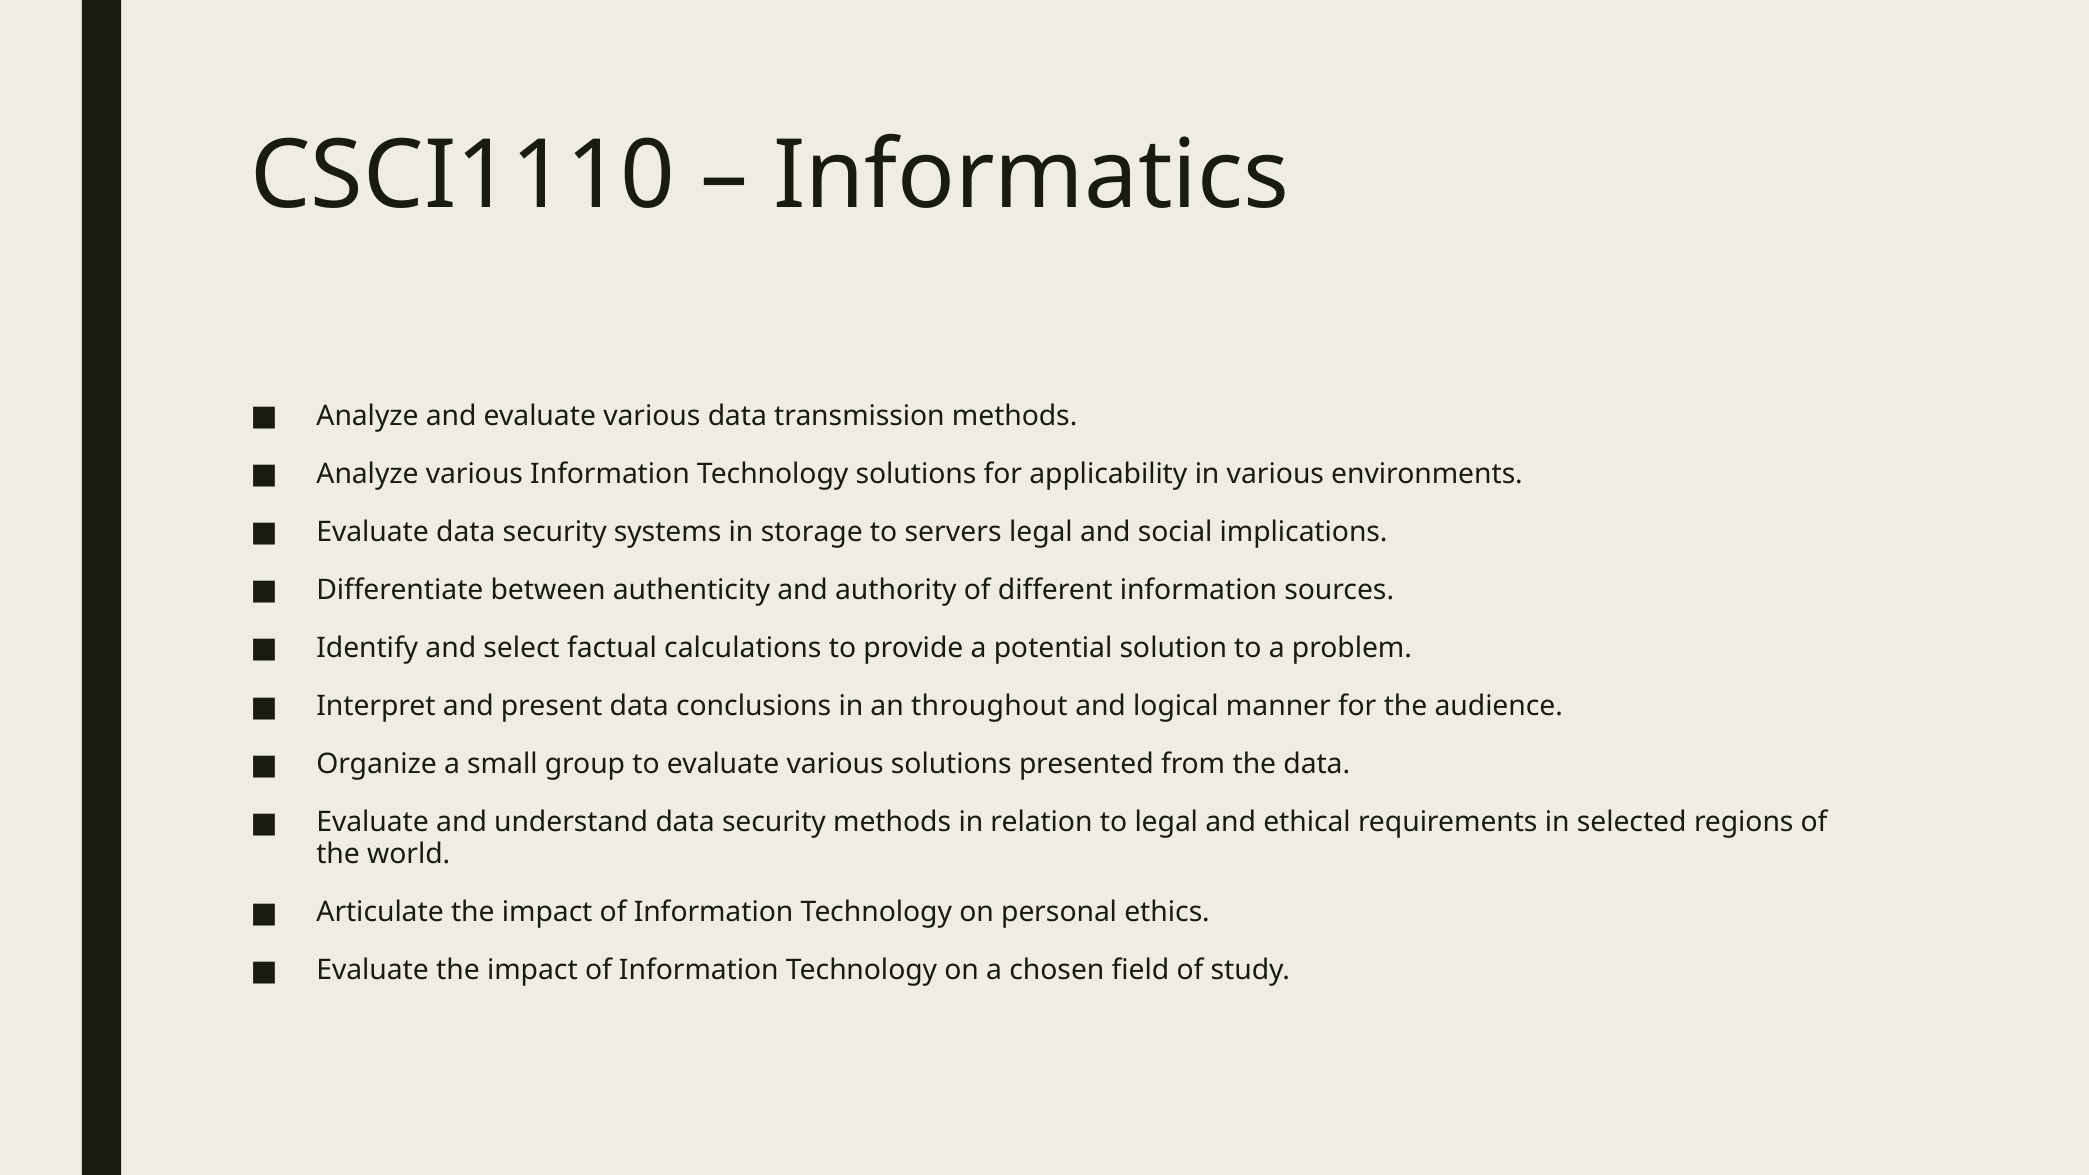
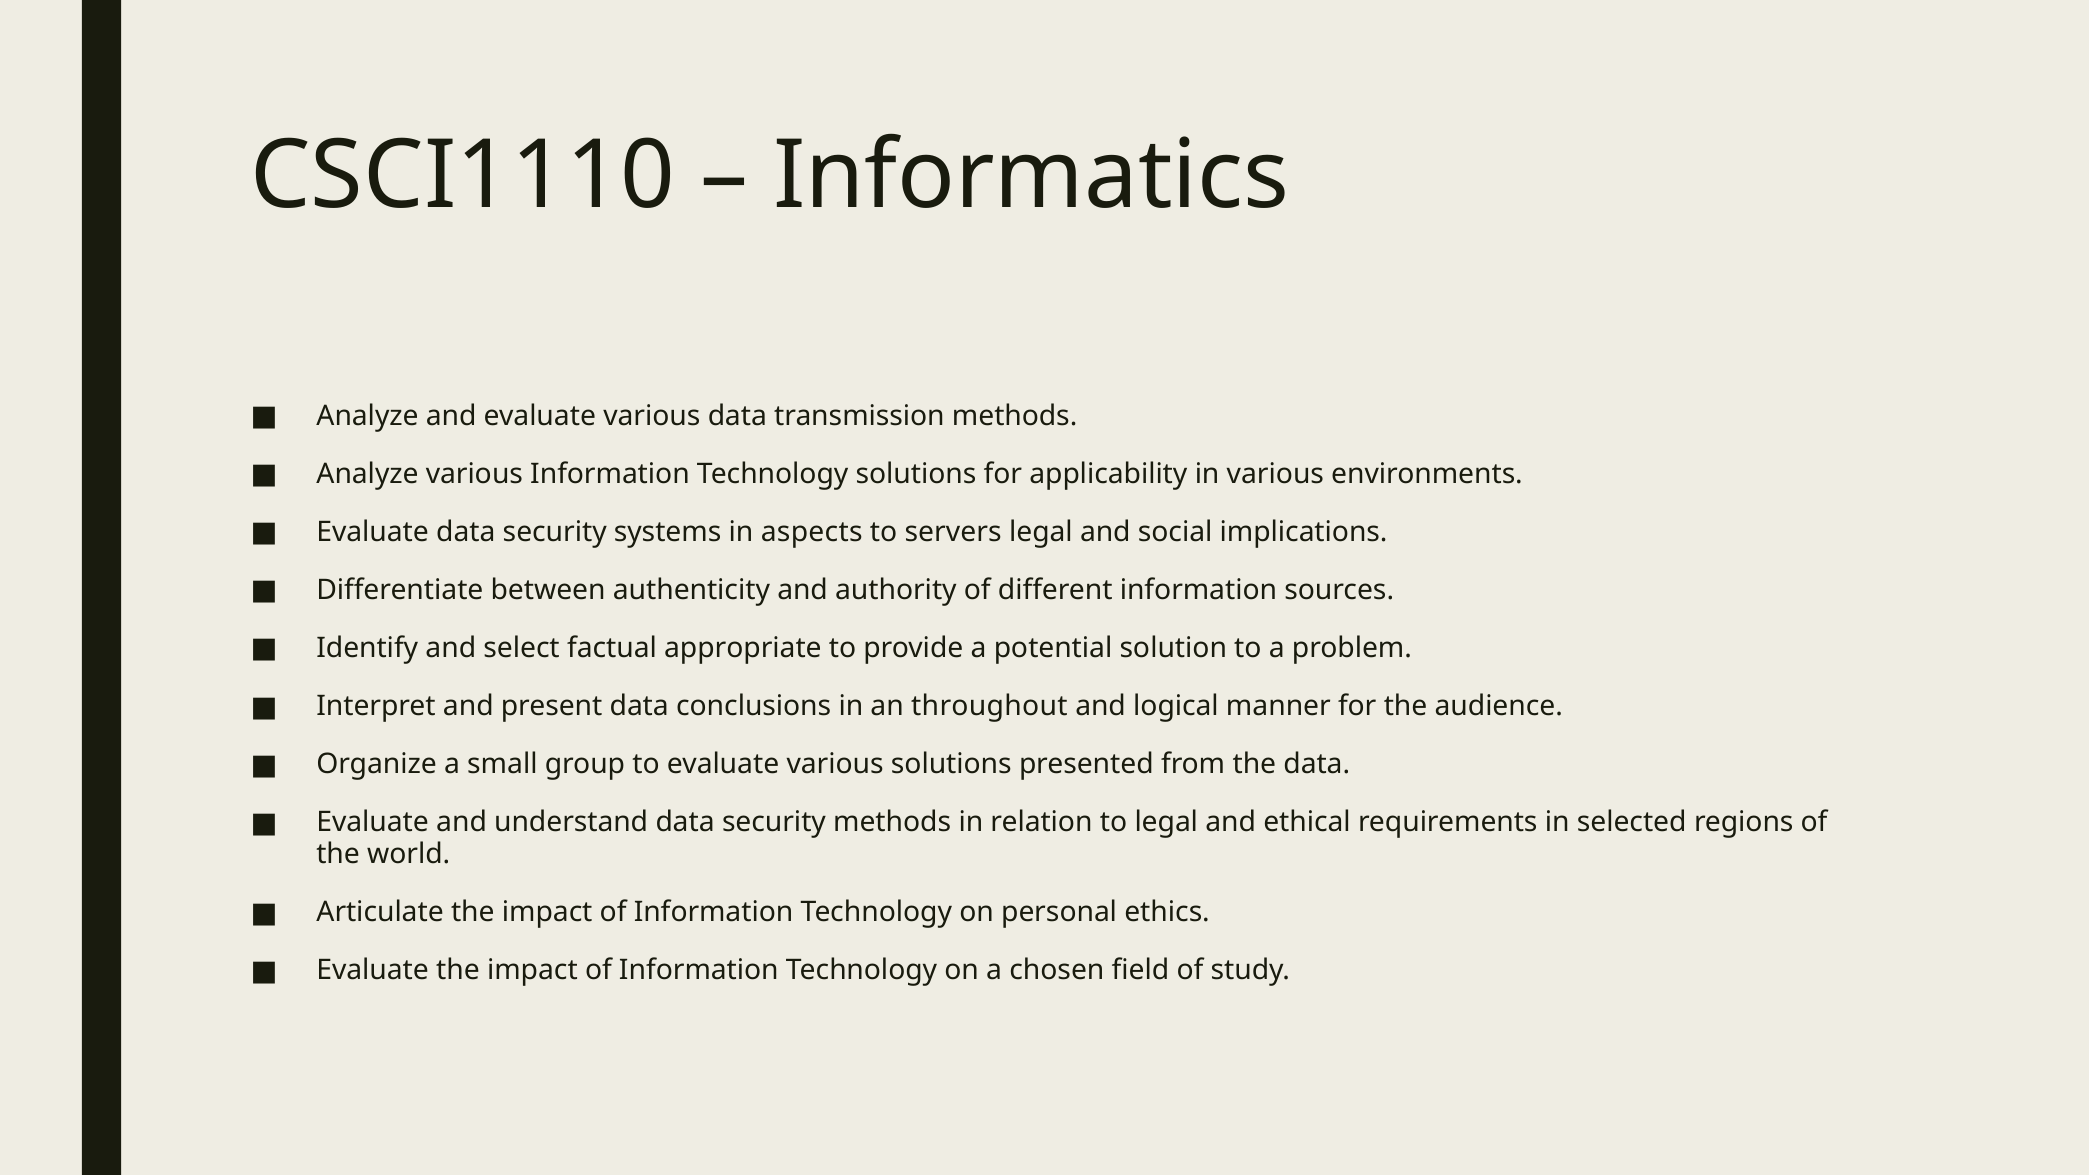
storage: storage -> aspects (812, 532)
calculations: calculations -> appropriate (743, 648)
